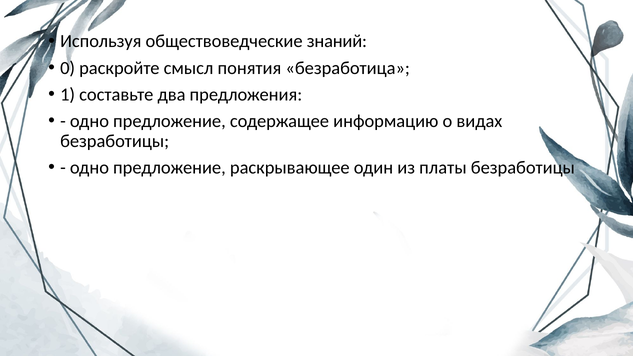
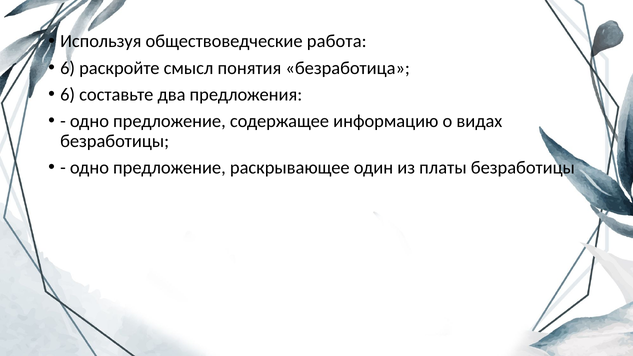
знаний: знаний -> работа (337, 41)
0: 0 -> 6 (68, 68)
1: 1 -> 6 (68, 94)
